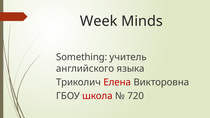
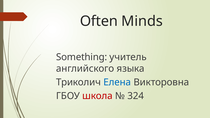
Week: Week -> Often (99, 21)
Елена colour: red -> blue (117, 82)
720: 720 -> 324 (136, 96)
